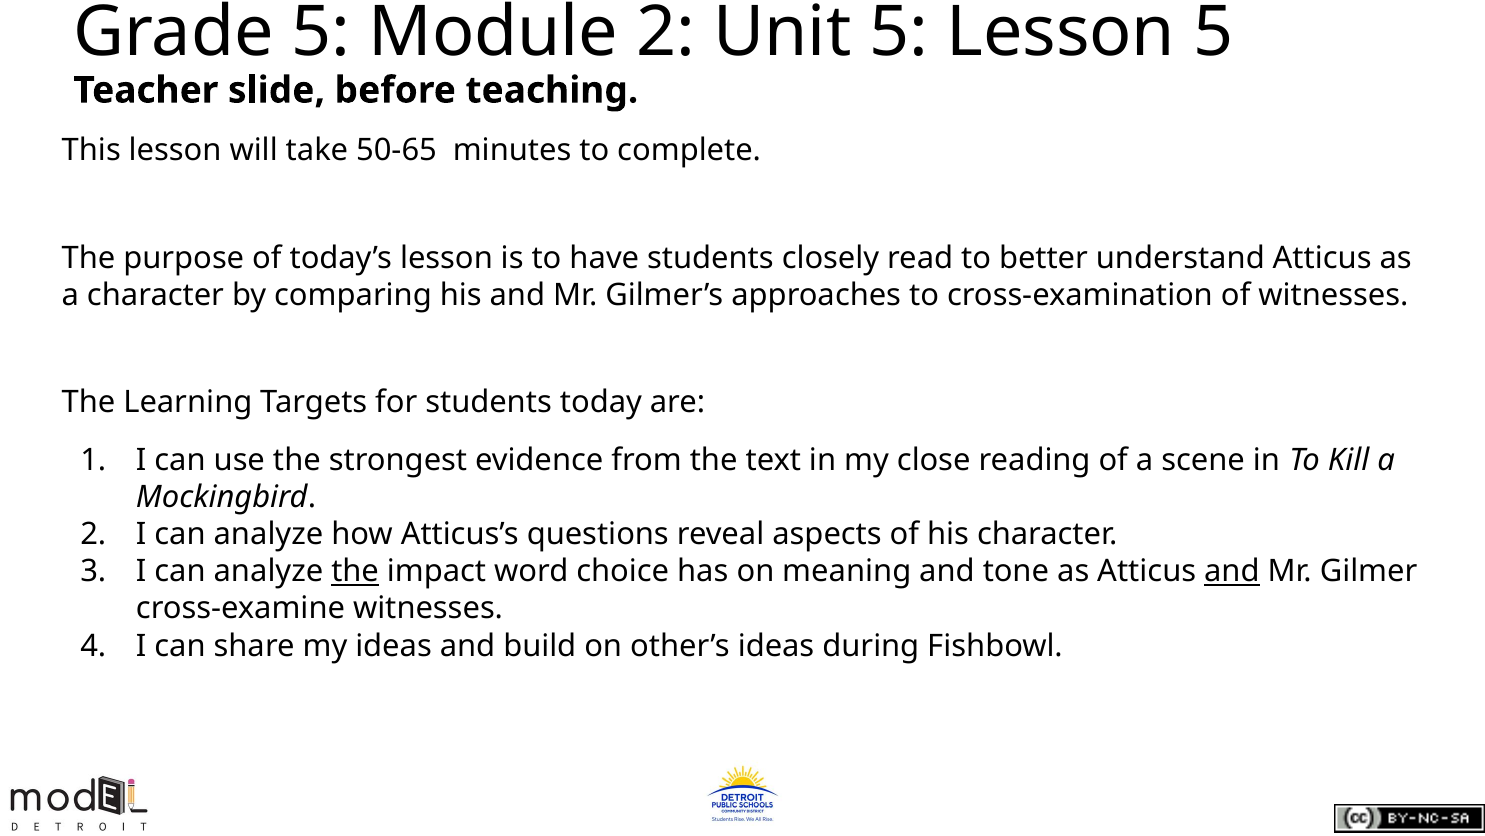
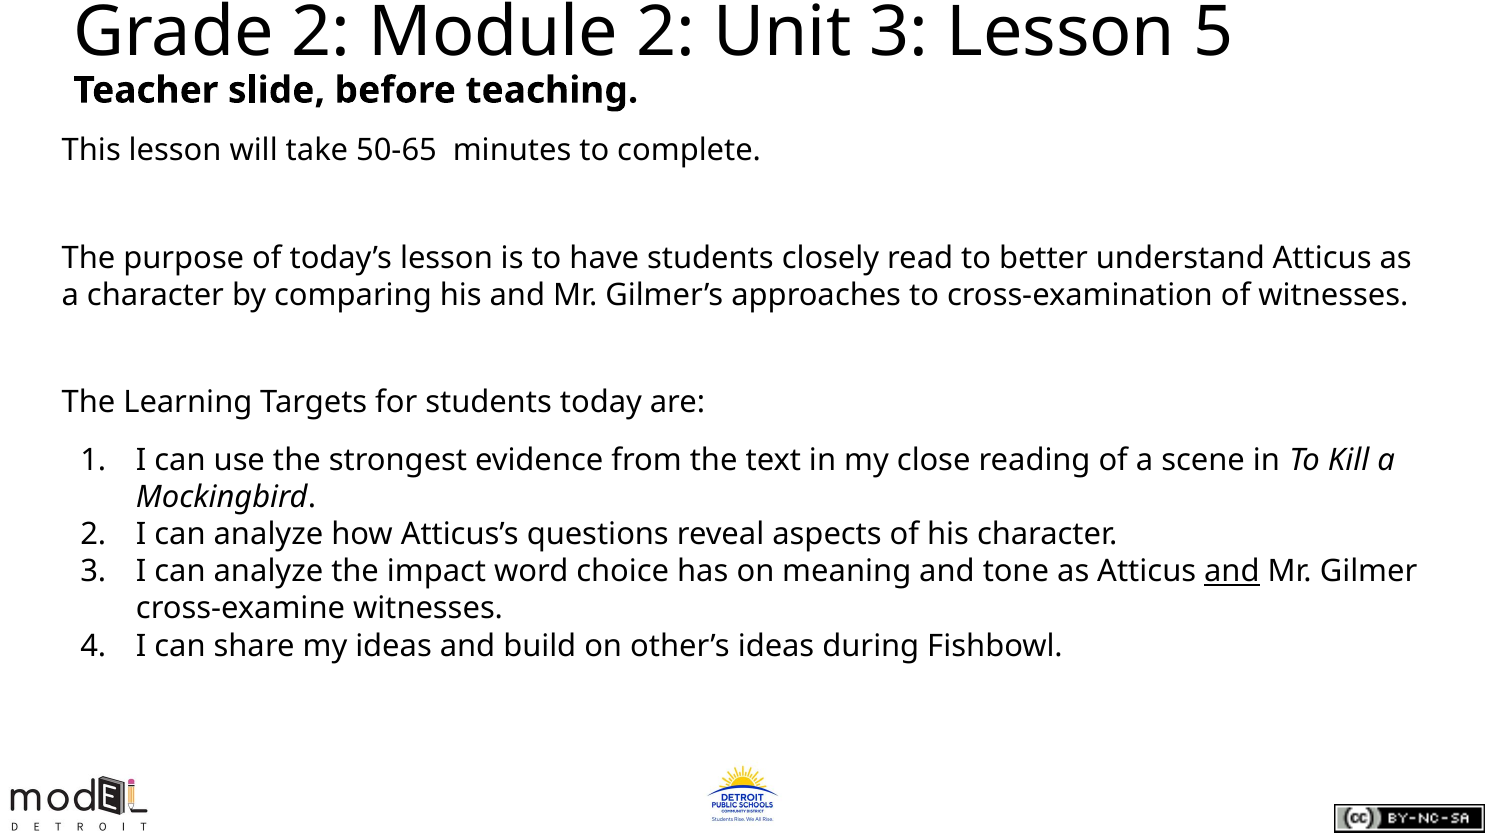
Grade 5: 5 -> 2 (321, 32)
Unit 5: 5 -> 3 (899, 32)
the underline: present -> none (355, 571)
